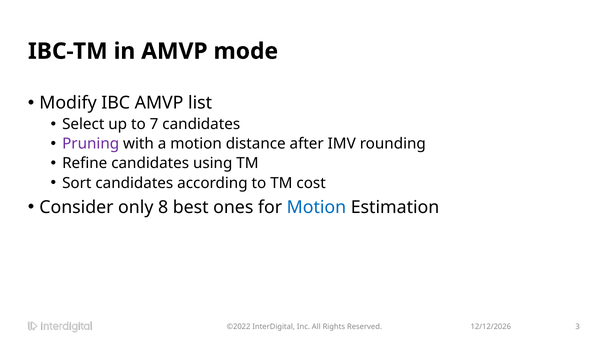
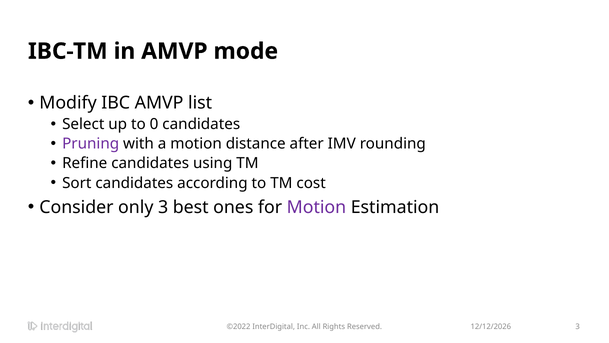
7: 7 -> 0 (154, 124)
only 8: 8 -> 3 (163, 207)
Motion colour: blue -> purple (316, 207)
